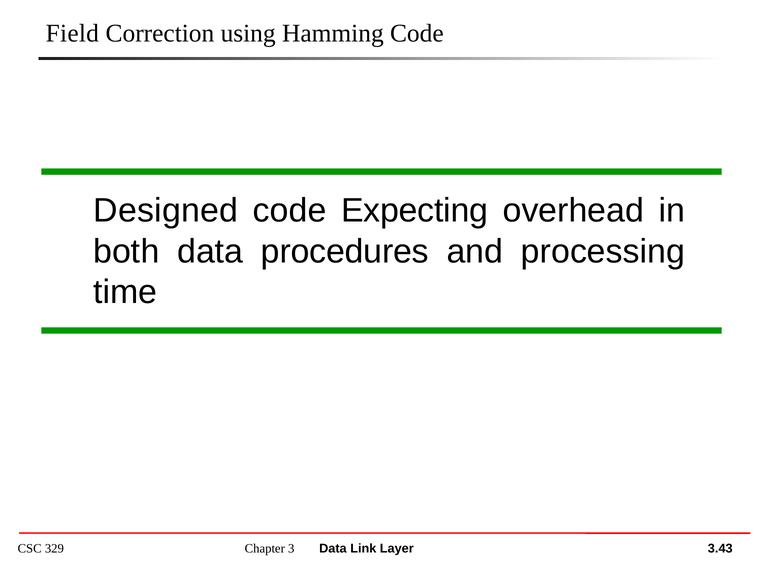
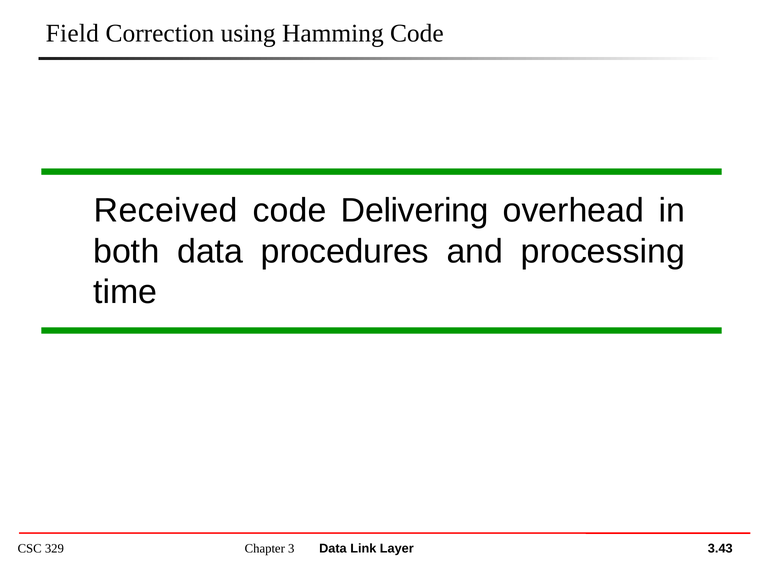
Designed: Designed -> Received (166, 211)
Expecting: Expecting -> Delivering (415, 211)
